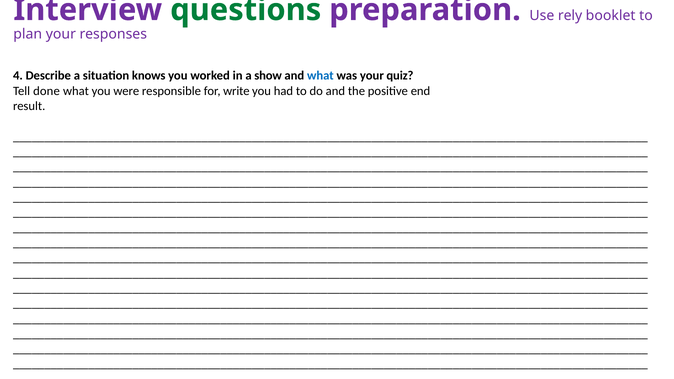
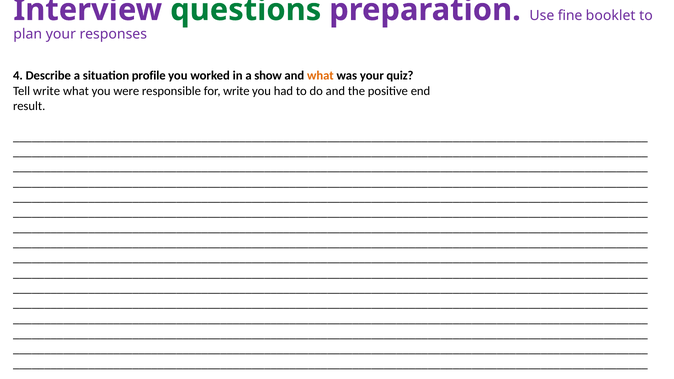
rely: rely -> fine (570, 15)
knows: knows -> profile (149, 76)
what colour: blue -> orange (320, 76)
Tell done: done -> write (47, 91)
